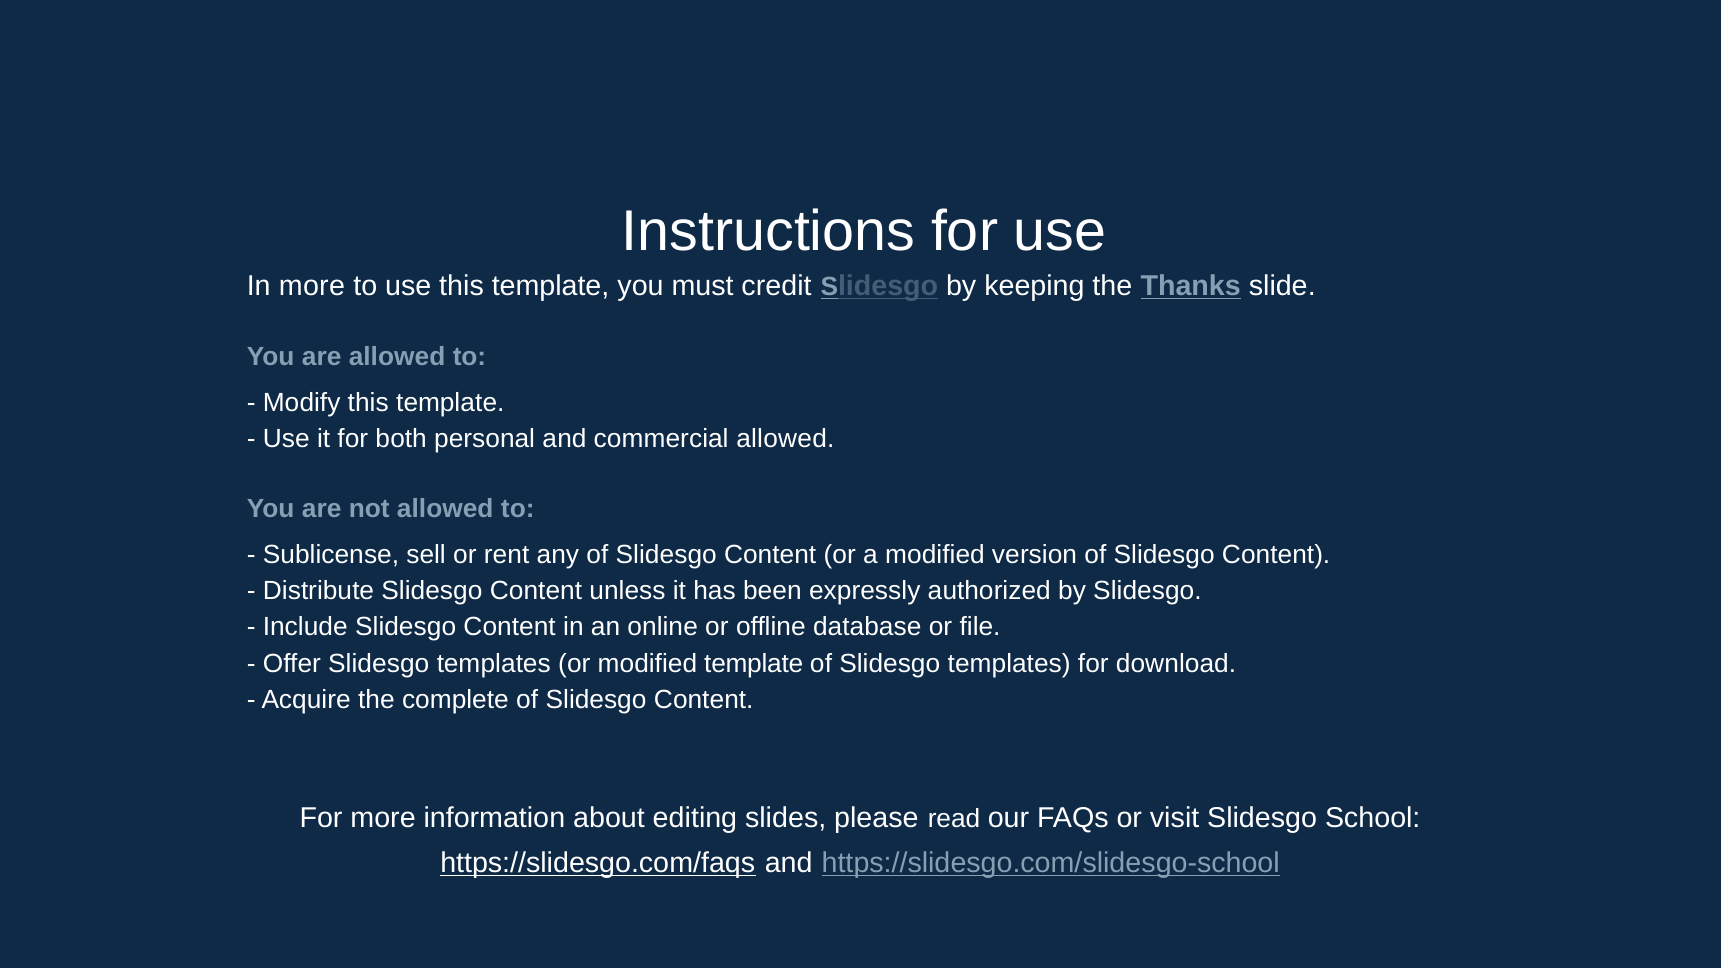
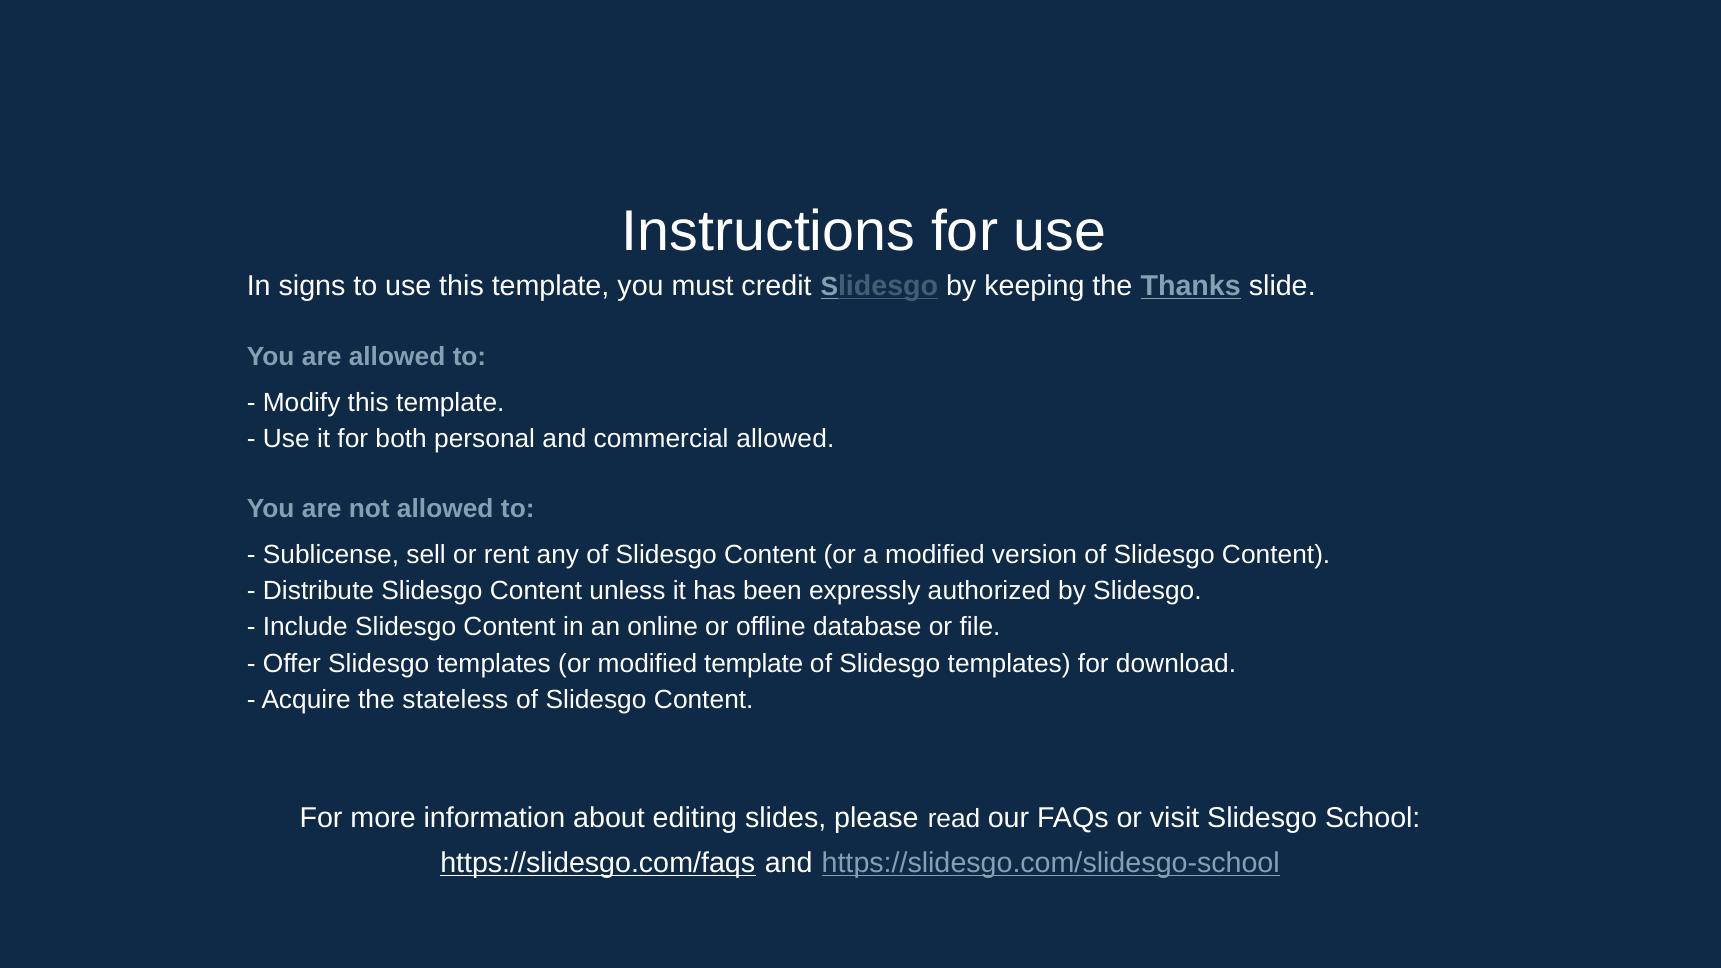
In more: more -> signs (312, 286)
complete: complete -> stateless (455, 700)
